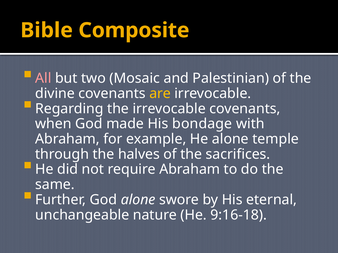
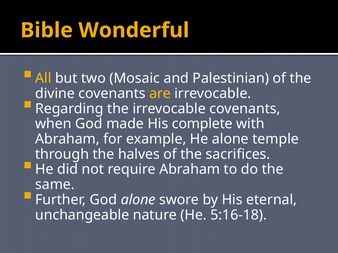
Composite: Composite -> Wonderful (134, 30)
All colour: pink -> yellow (43, 78)
bondage: bondage -> complete (202, 124)
9:16-18: 9:16-18 -> 5:16-18 (239, 215)
